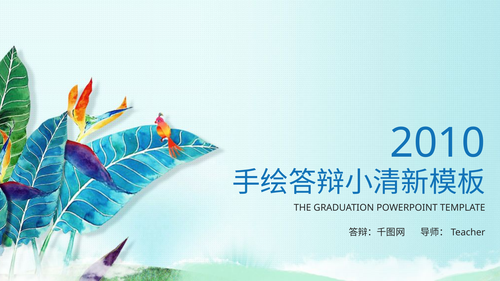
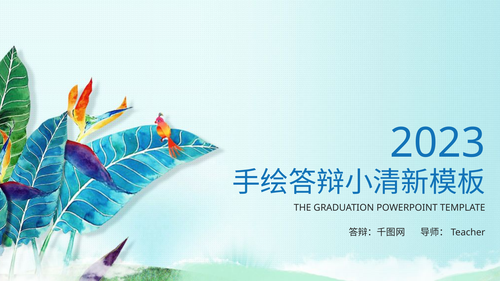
2010: 2010 -> 2023 (438, 143)
